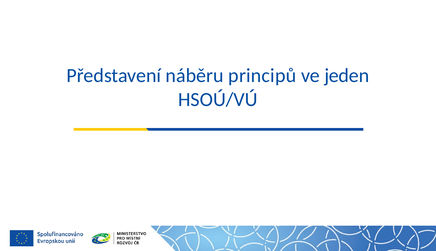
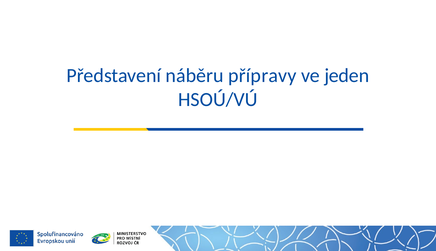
principů: principů -> přípravy (262, 76)
